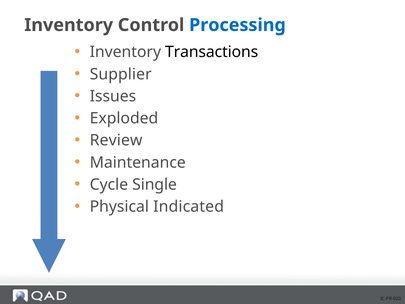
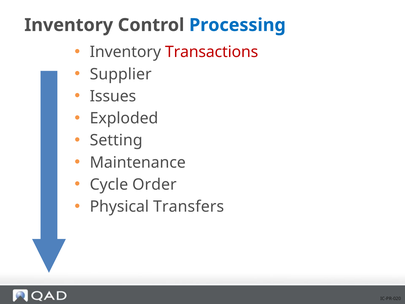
Transactions colour: black -> red (212, 52)
Review: Review -> Setting (116, 140)
Single: Single -> Order (154, 184)
Indicated: Indicated -> Transfers (189, 207)
